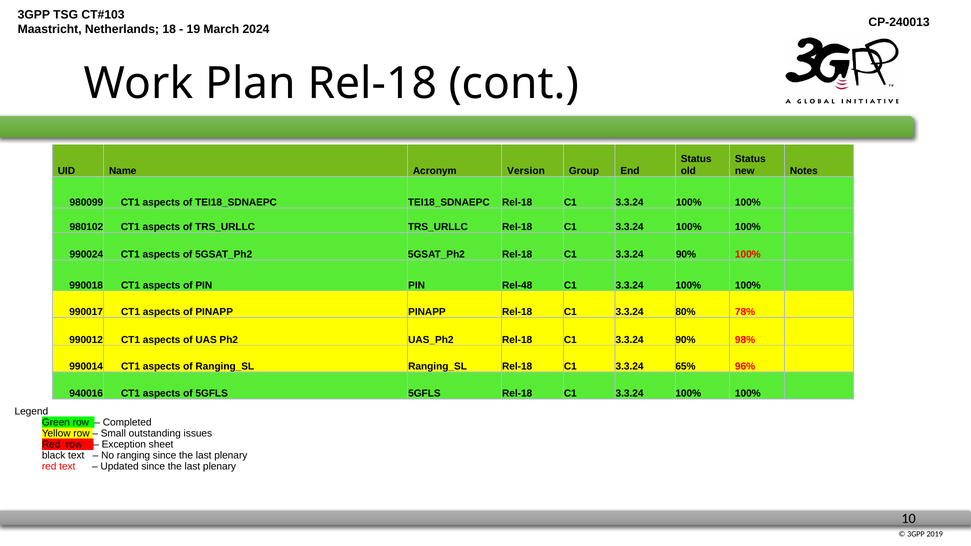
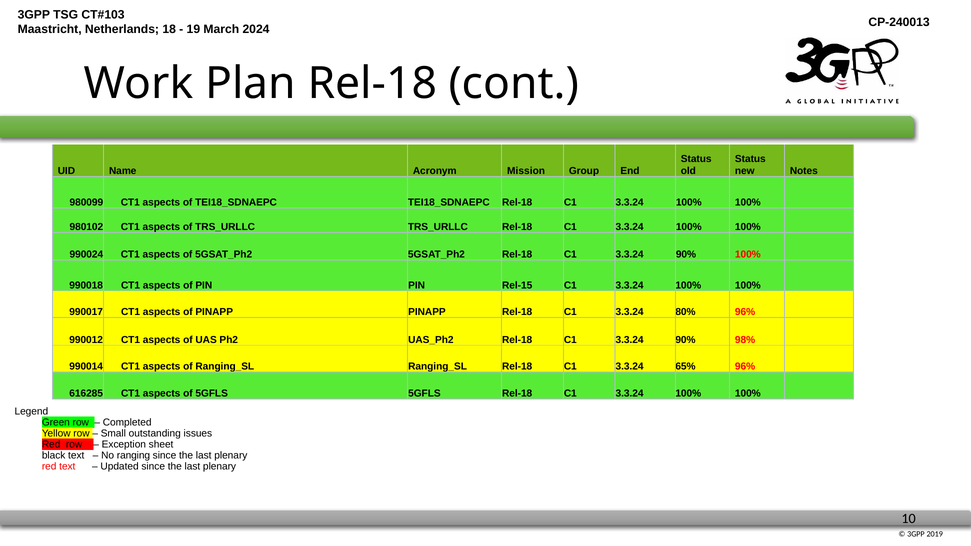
Version: Version -> Mission (526, 171)
Rel-48: Rel-48 -> Rel-15 (517, 285)
80% 78%: 78% -> 96% (745, 312)
940016: 940016 -> 616285 (86, 393)
